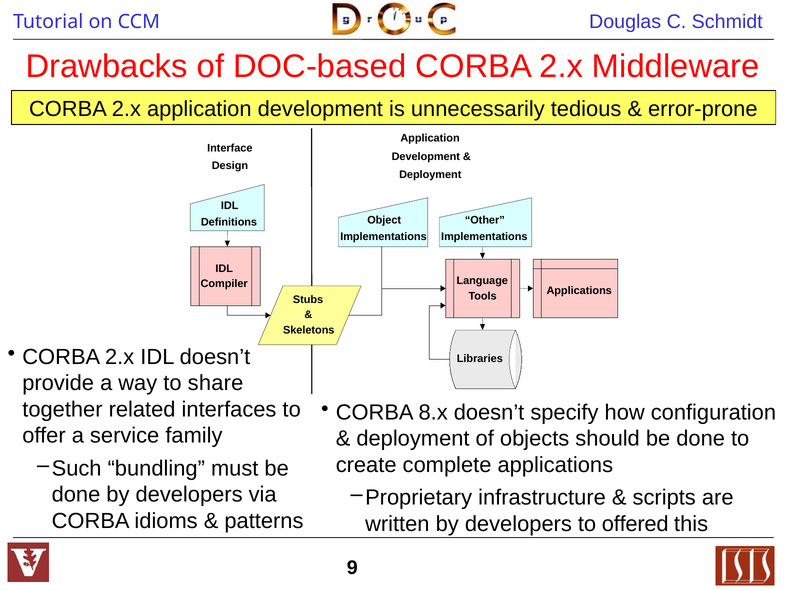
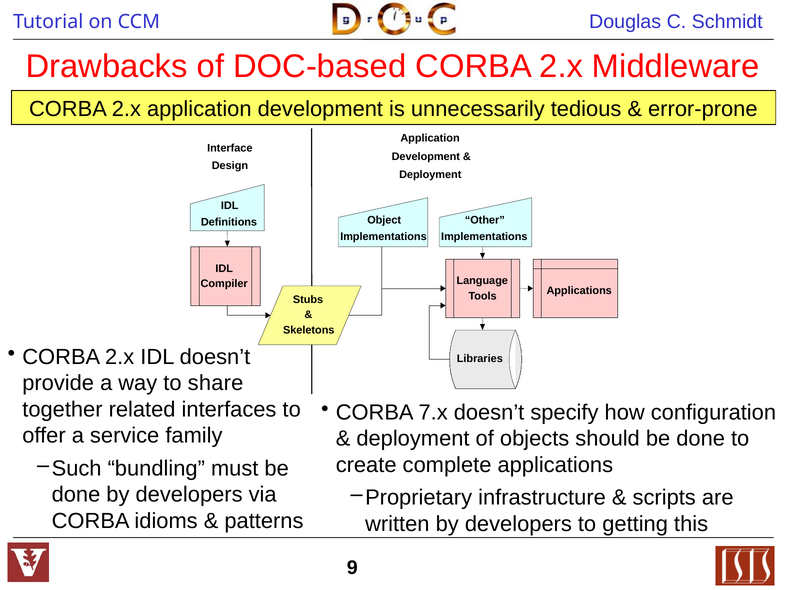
8.x: 8.x -> 7.x (433, 412)
offered: offered -> getting (635, 524)
